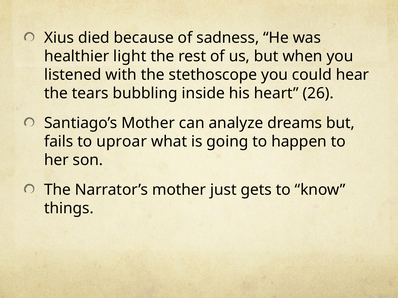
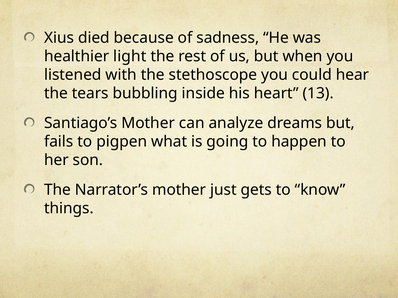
26: 26 -> 13 (318, 94)
uproar: uproar -> pigpen (122, 142)
